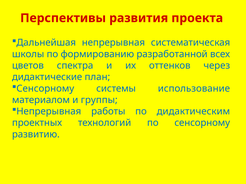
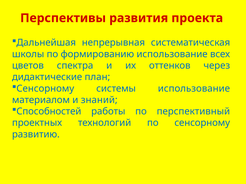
формированию разработанной: разработанной -> использование (172, 54)
группы: группы -> знаний (99, 100)
Непрерывная: Непрерывная -> Способностей (49, 112)
дидактическим: дидактическим -> перспективный (193, 112)
